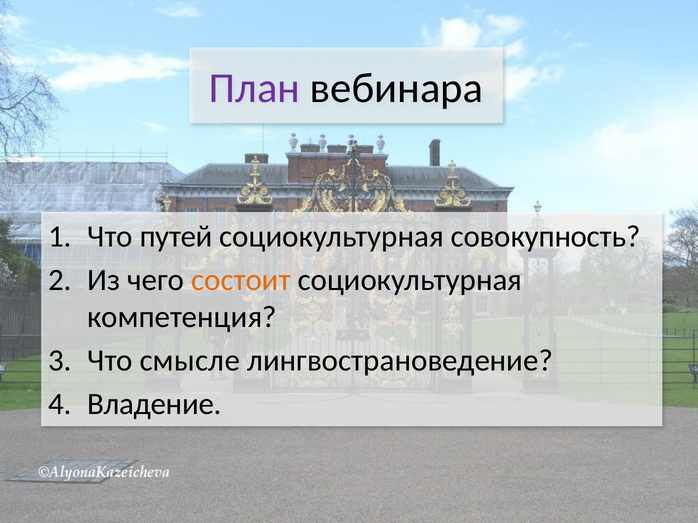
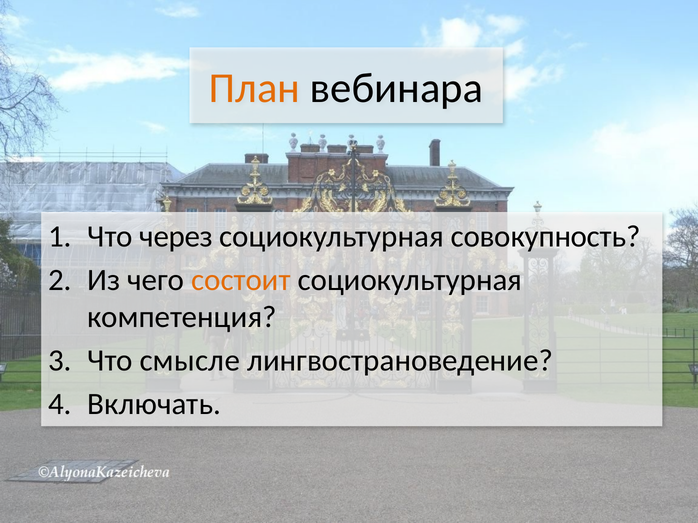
План colour: purple -> orange (255, 88)
путей: путей -> через (176, 237)
Владение: Владение -> Включать (154, 404)
